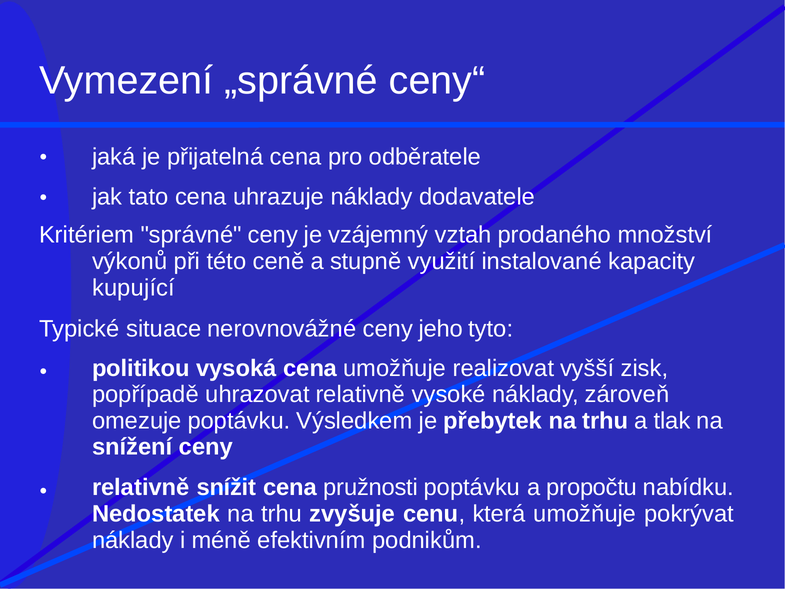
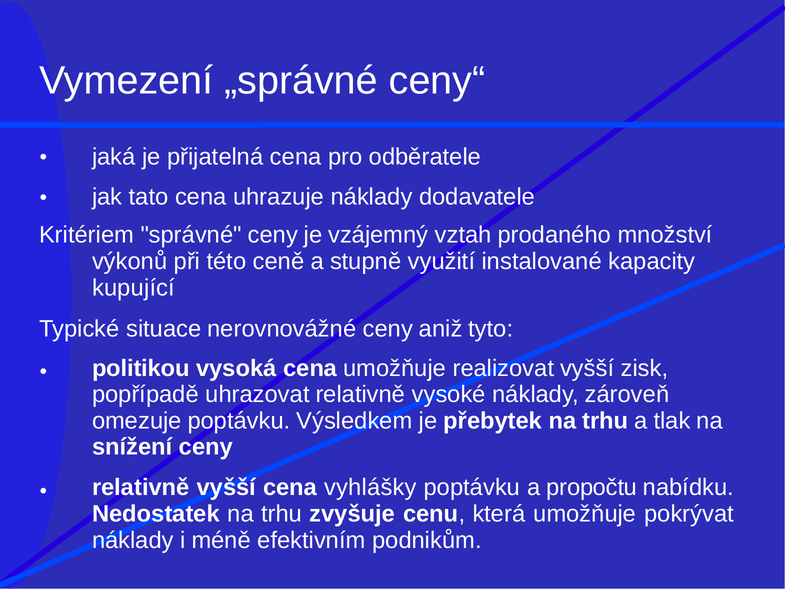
jeho: jeho -> aniž (441, 329)
relativně snížit: snížit -> vyšší (226, 487)
pružnosti: pružnosti -> vyhlášky (370, 487)
